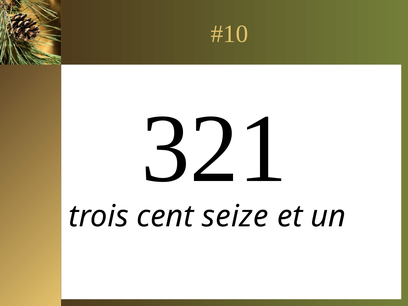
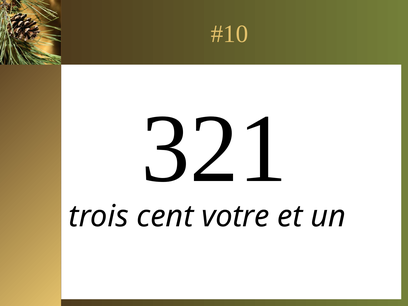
seize: seize -> votre (235, 216)
